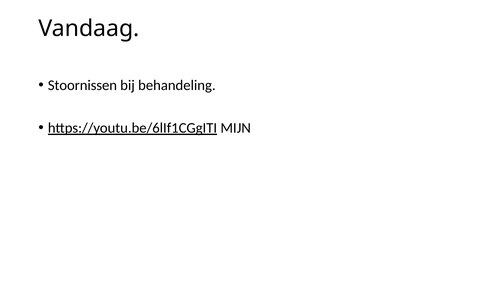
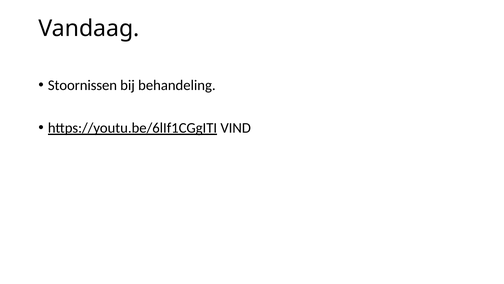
MIJN: MIJN -> VIND (236, 128)
